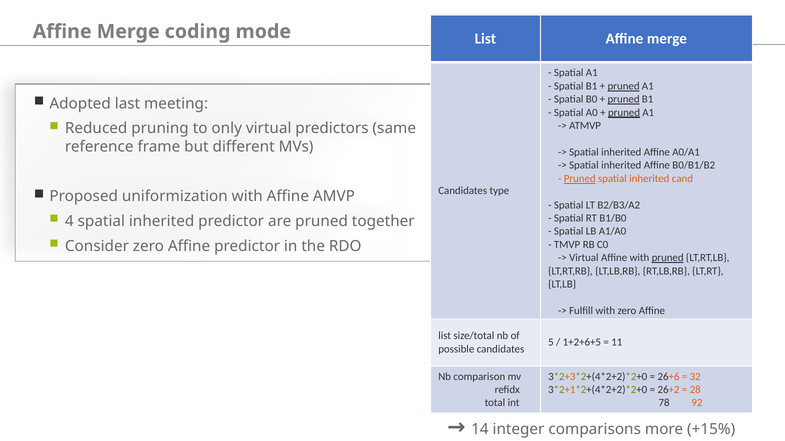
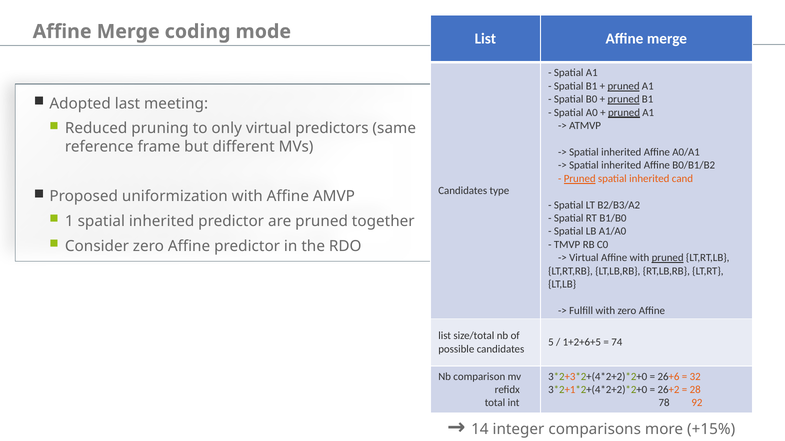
4: 4 -> 1 (69, 221)
11: 11 -> 74 (617, 343)
